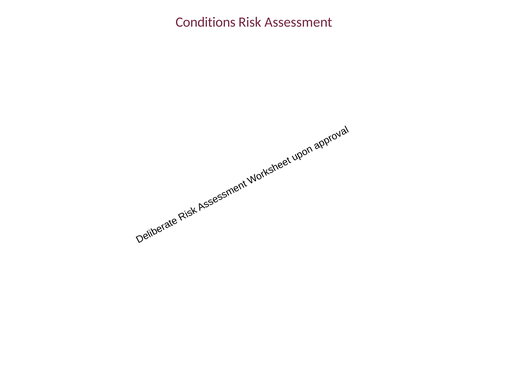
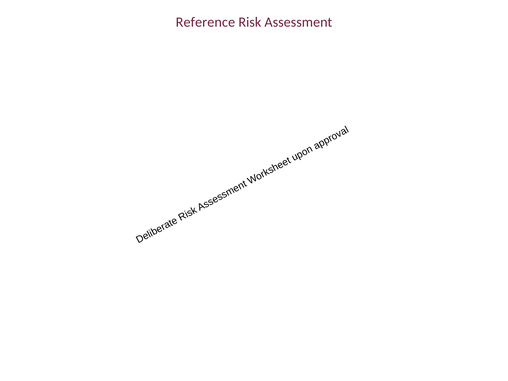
Conditions: Conditions -> Reference (205, 22)
